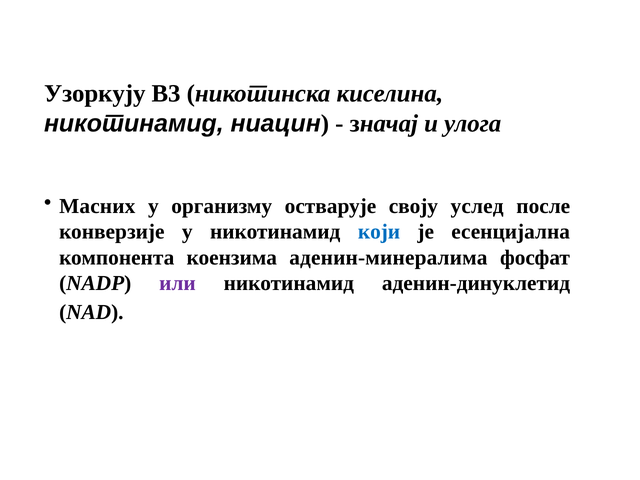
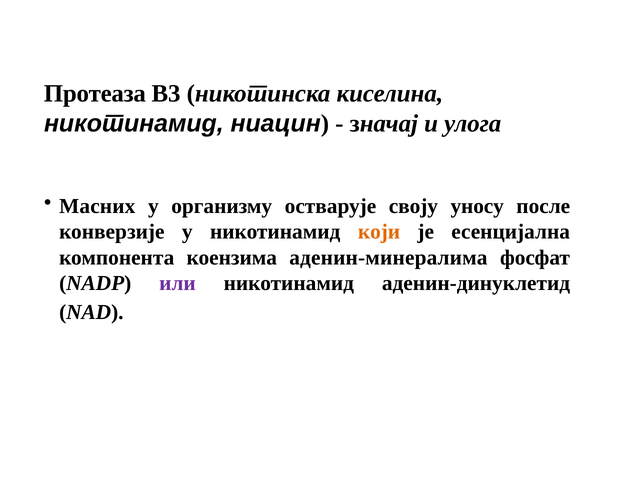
Узоркују: Узоркују -> Протеаза (95, 93)
услед: услед -> уносу (477, 206)
који colour: blue -> orange (379, 232)
